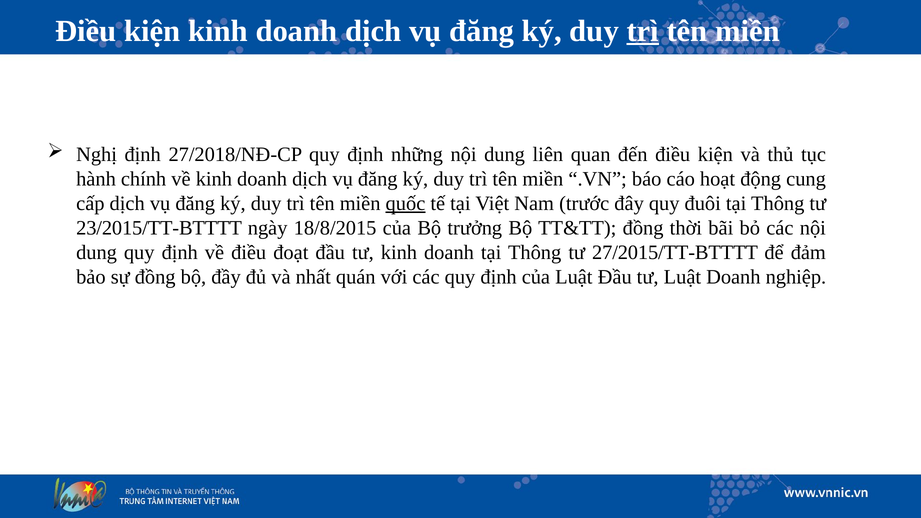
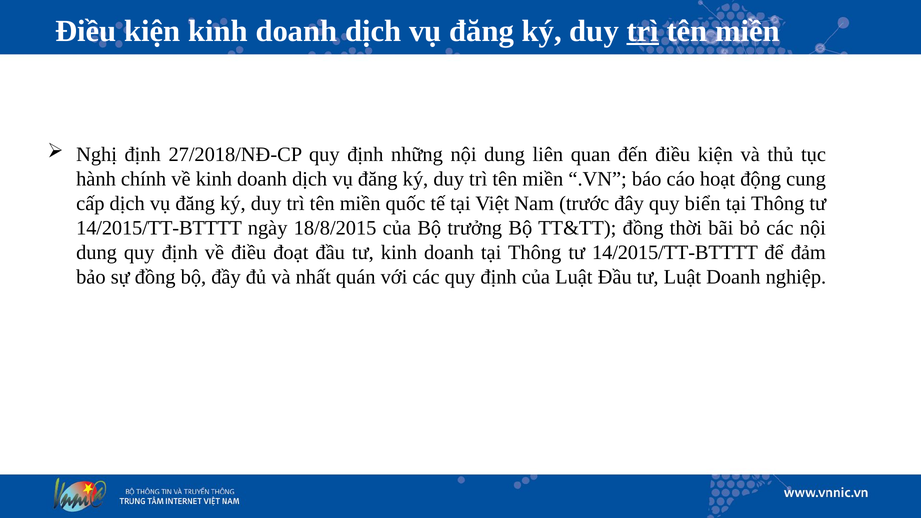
quốc underline: present -> none (405, 204)
đuôi: đuôi -> biển (703, 204)
23/2015/TT-BTTTT: 23/2015/TT-BTTTT -> 14/2015/TT-BTTTT (159, 228)
27/2015/TT-BTTTT: 27/2015/TT-BTTTT -> 14/2015/TT-BTTTT (675, 253)
